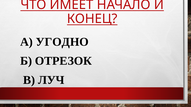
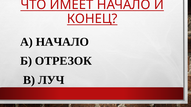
А УГОДНО: УГОДНО -> НАЧАЛО (62, 42)
